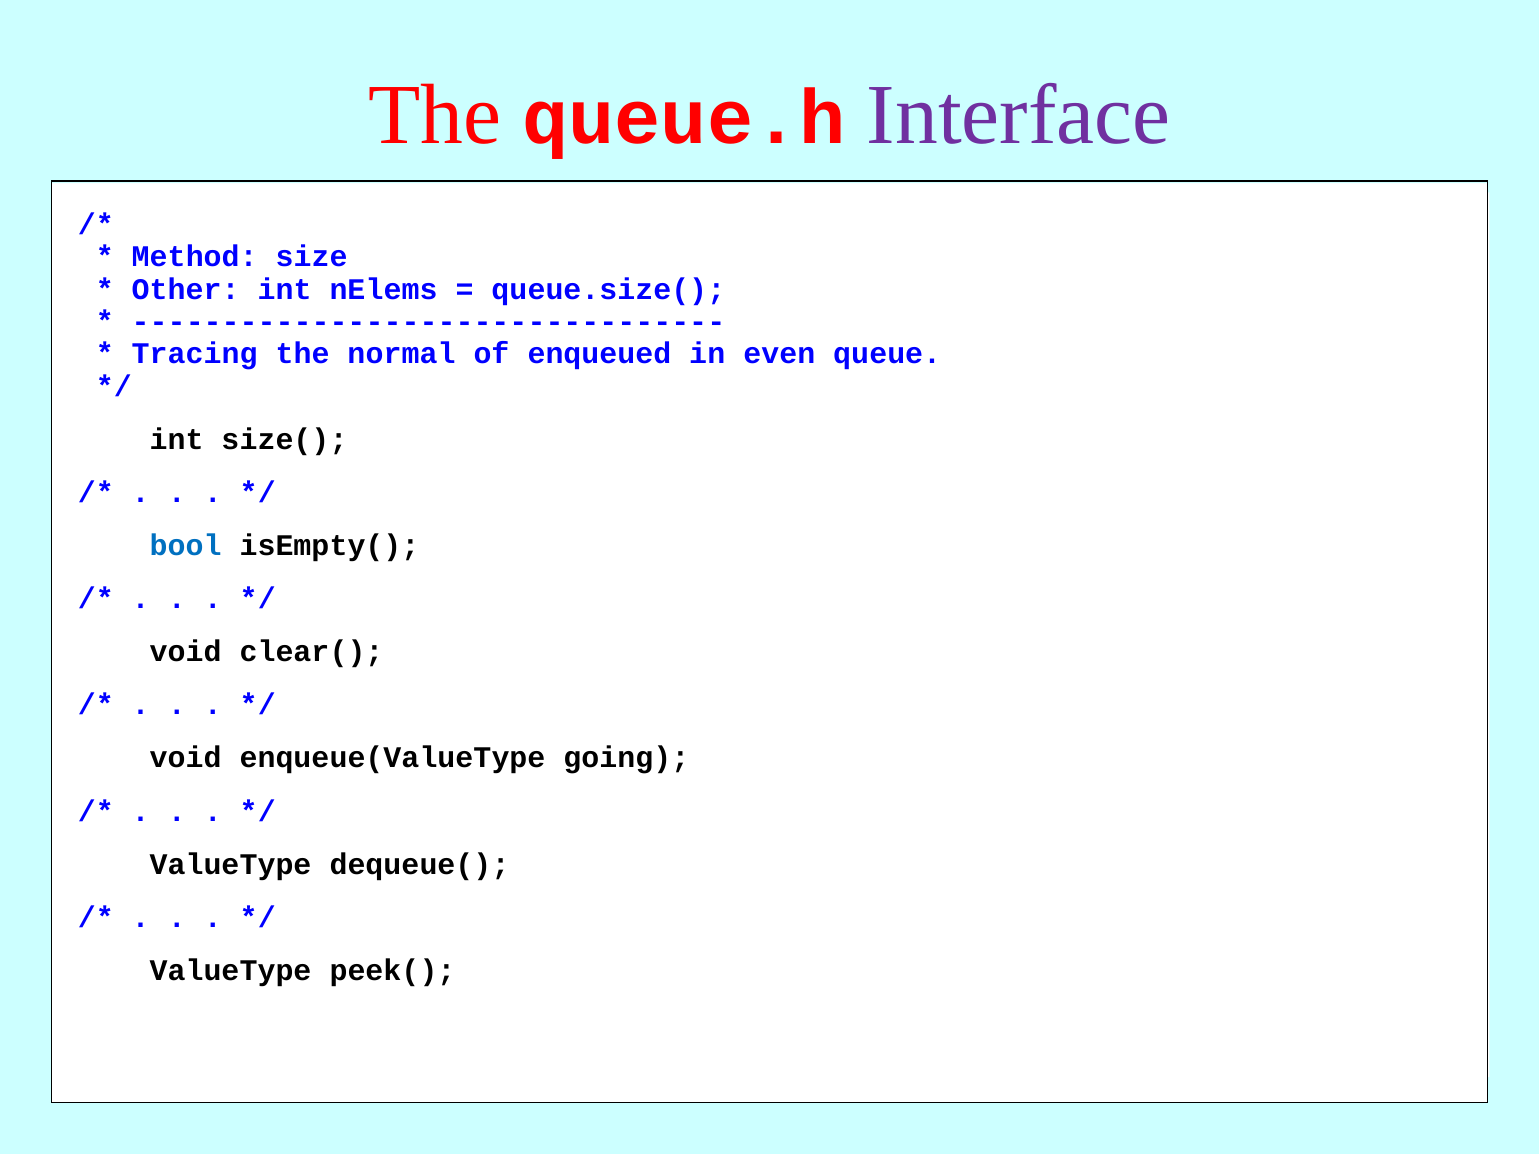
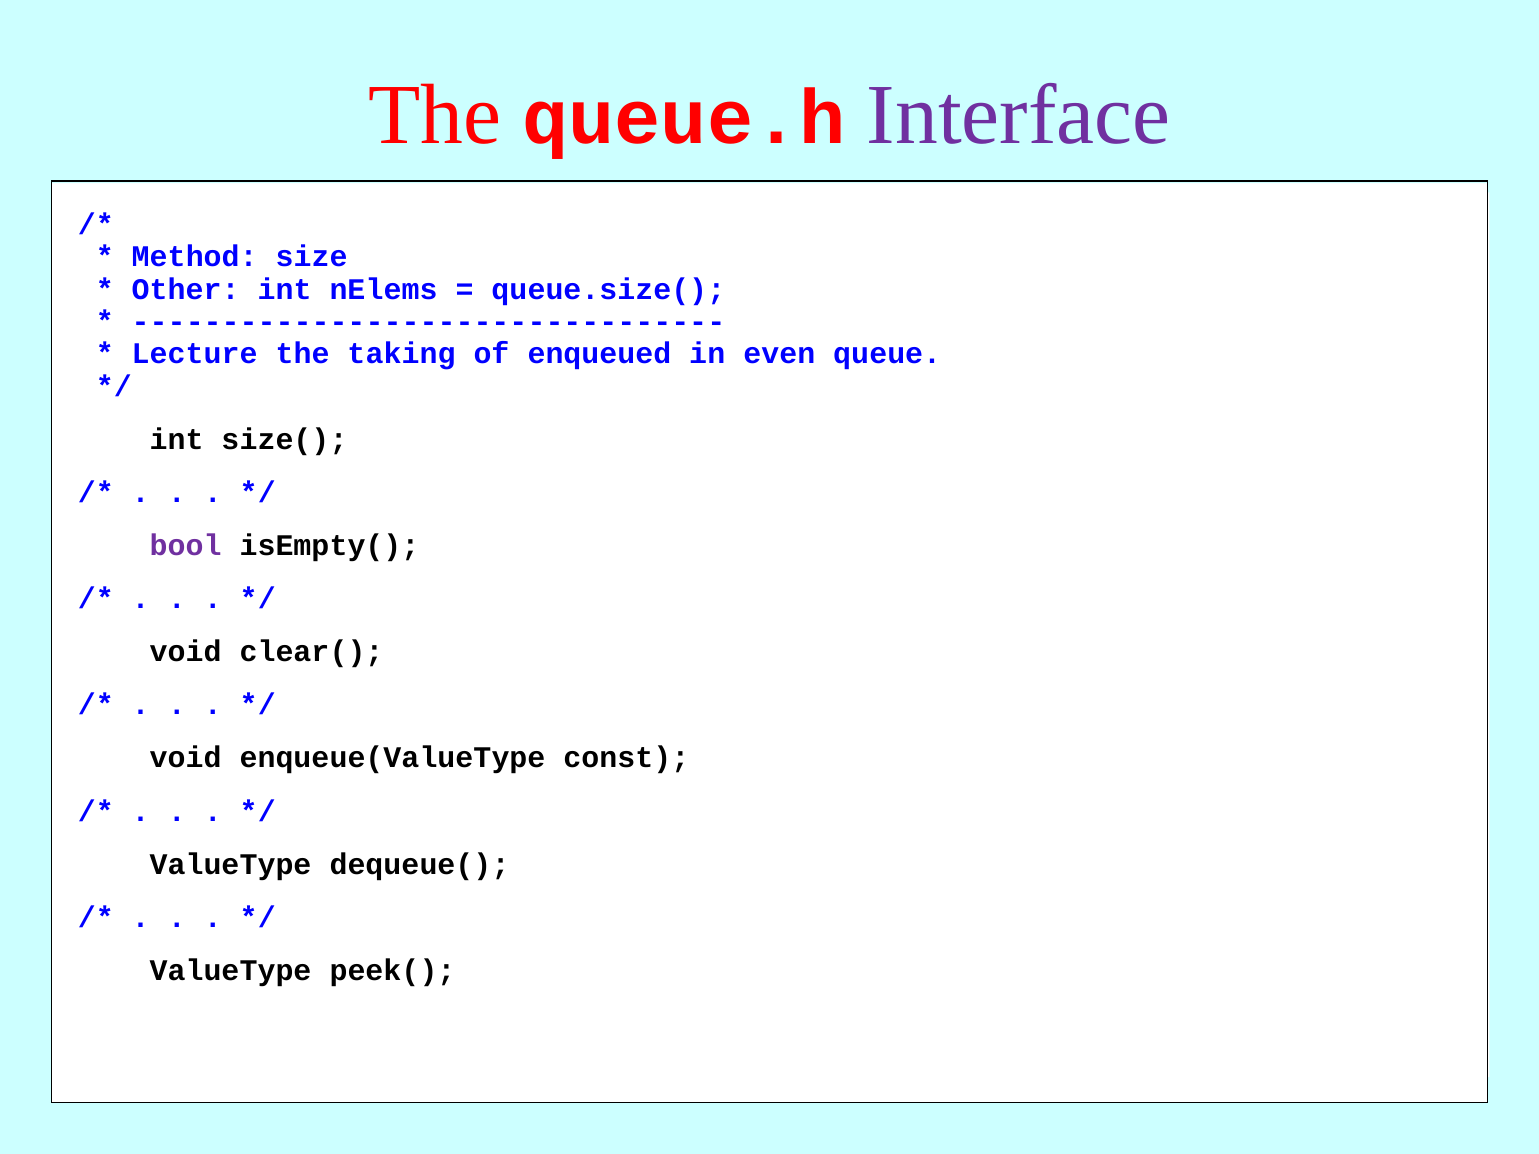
Tracing: Tracing -> Lecture (195, 354)
normal: normal -> taking (402, 354)
bool colour: blue -> purple (186, 546)
going: going -> const (626, 758)
